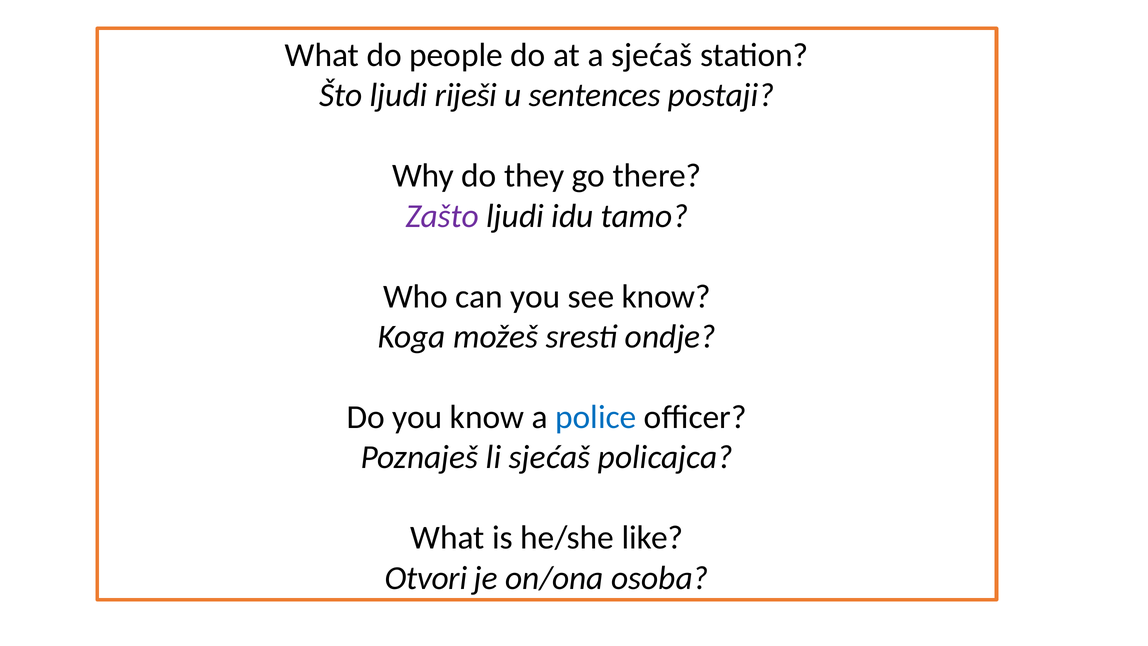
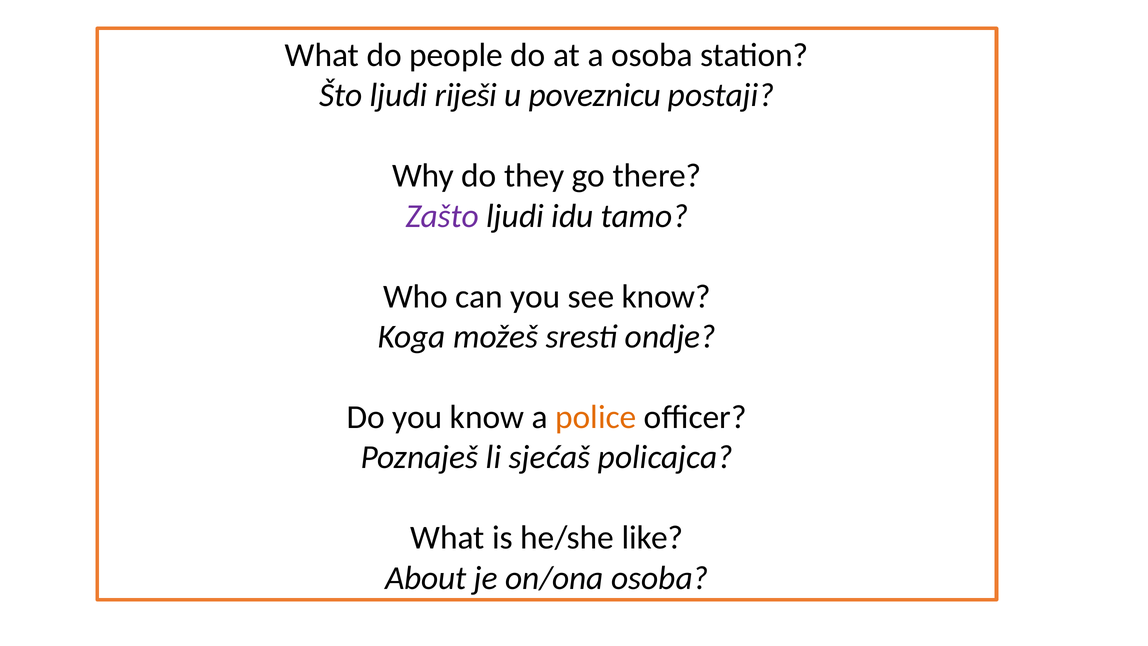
a sjećaš: sjećaš -> osoba (652, 55)
sentences: sentences -> poveznicu (595, 95)
police colour: blue -> orange (596, 417)
Otvori: Otvori -> About (426, 578)
